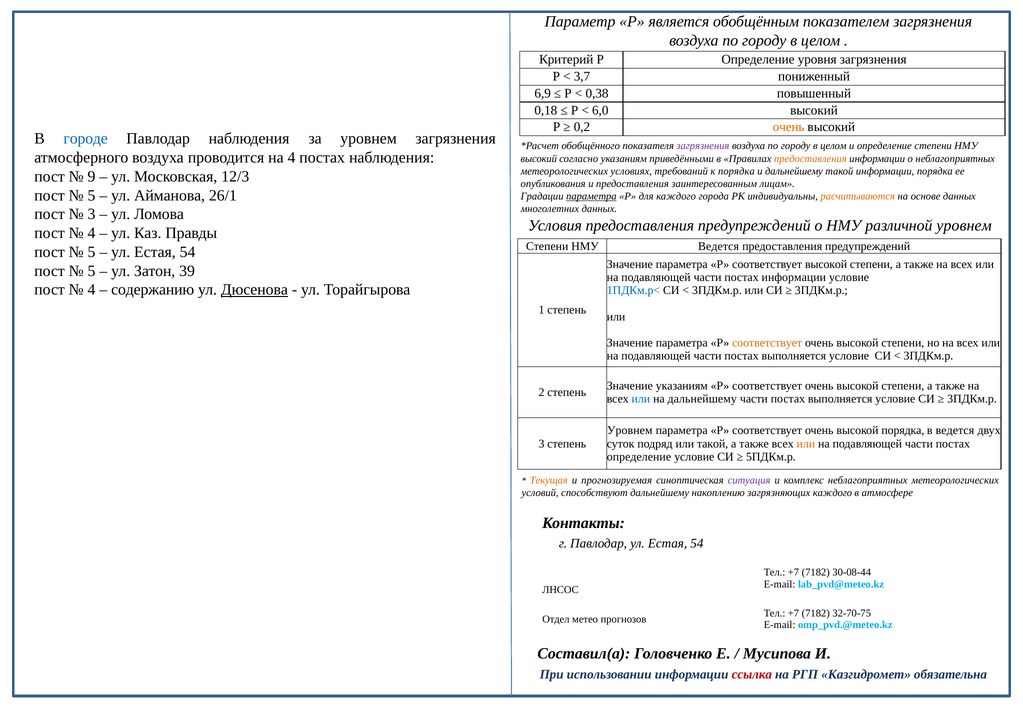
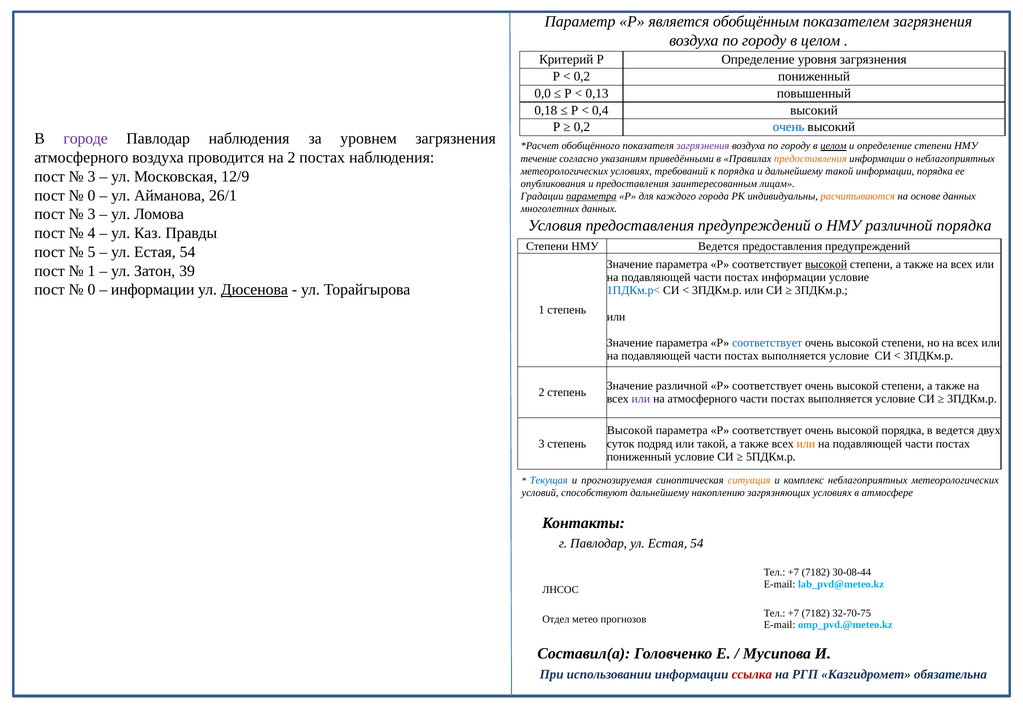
3,7: 3,7 -> 0,2 (582, 77)
6,9: 6,9 -> 0,0 (543, 93)
0,38: 0,38 -> 0,13 (597, 93)
6,0: 6,0 -> 0,4 (600, 110)
очень colour: orange -> blue (789, 127)
городе colour: blue -> purple (86, 139)
целом underline: none -> present (833, 146)
на 4: 4 -> 2 (292, 158)
высокий: высокий -> течение (539, 159)
9: 9 -> 3 (92, 176)
12/3: 12/3 -> 12/9 (235, 176)
5: 5 -> 0 (92, 195)
различной уровнем: уровнем -> порядка (964, 226)
высокой underline: none -> present (826, 264)
5: 5 -> 1 (92, 271)
4: 4 -> 0 (92, 290)
содержанию: содержанию -> информации (153, 290)
соответствует colour: orange -> blue (767, 343)
Значение указаниям: указаниям -> различной (682, 386)
или colour: blue -> purple (641, 399)
на дальнейшему: дальнейшему -> атмосферного (702, 399)
Уровнем: Уровнем -> Высокой (630, 431)
определение: определение -> пониженный (639, 457)
Текущая colour: orange -> blue (549, 481)
ситуация colour: purple -> orange (749, 481)
загрязняющих каждого: каждого -> условиях (832, 493)
